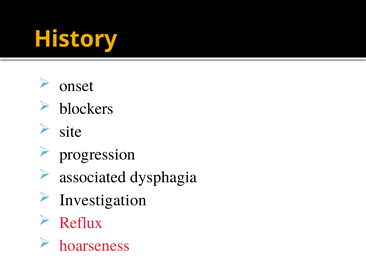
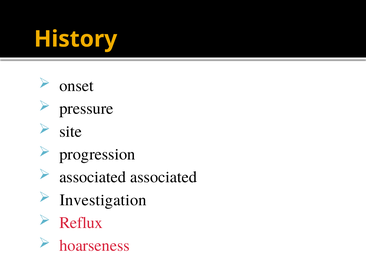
blockers: blockers -> pressure (86, 108)
associated dysphagia: dysphagia -> associated (164, 177)
